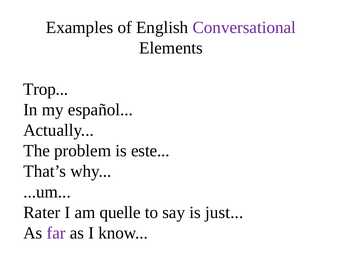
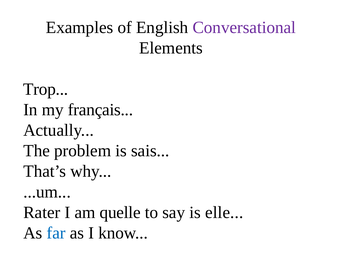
español: español -> français (101, 109)
este: este -> sais (150, 150)
just: just -> elle (224, 212)
far colour: purple -> blue (56, 233)
